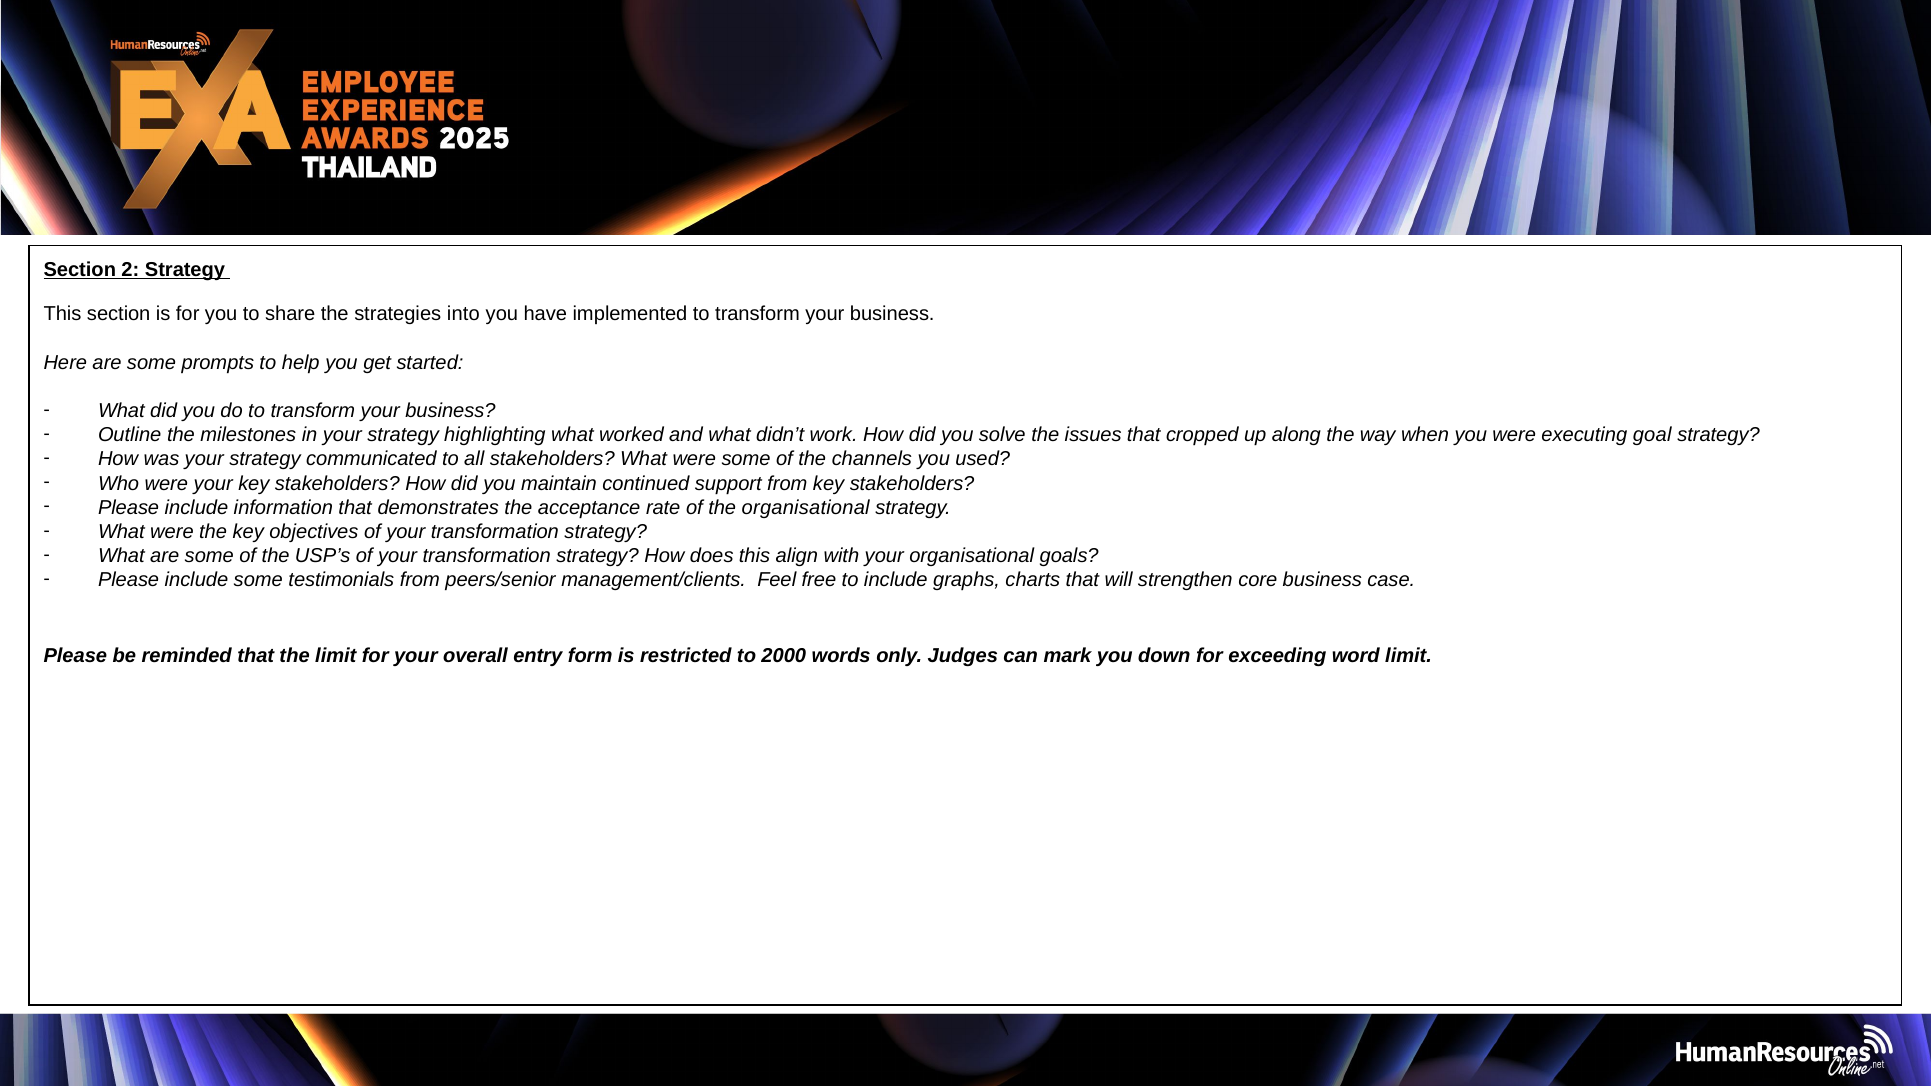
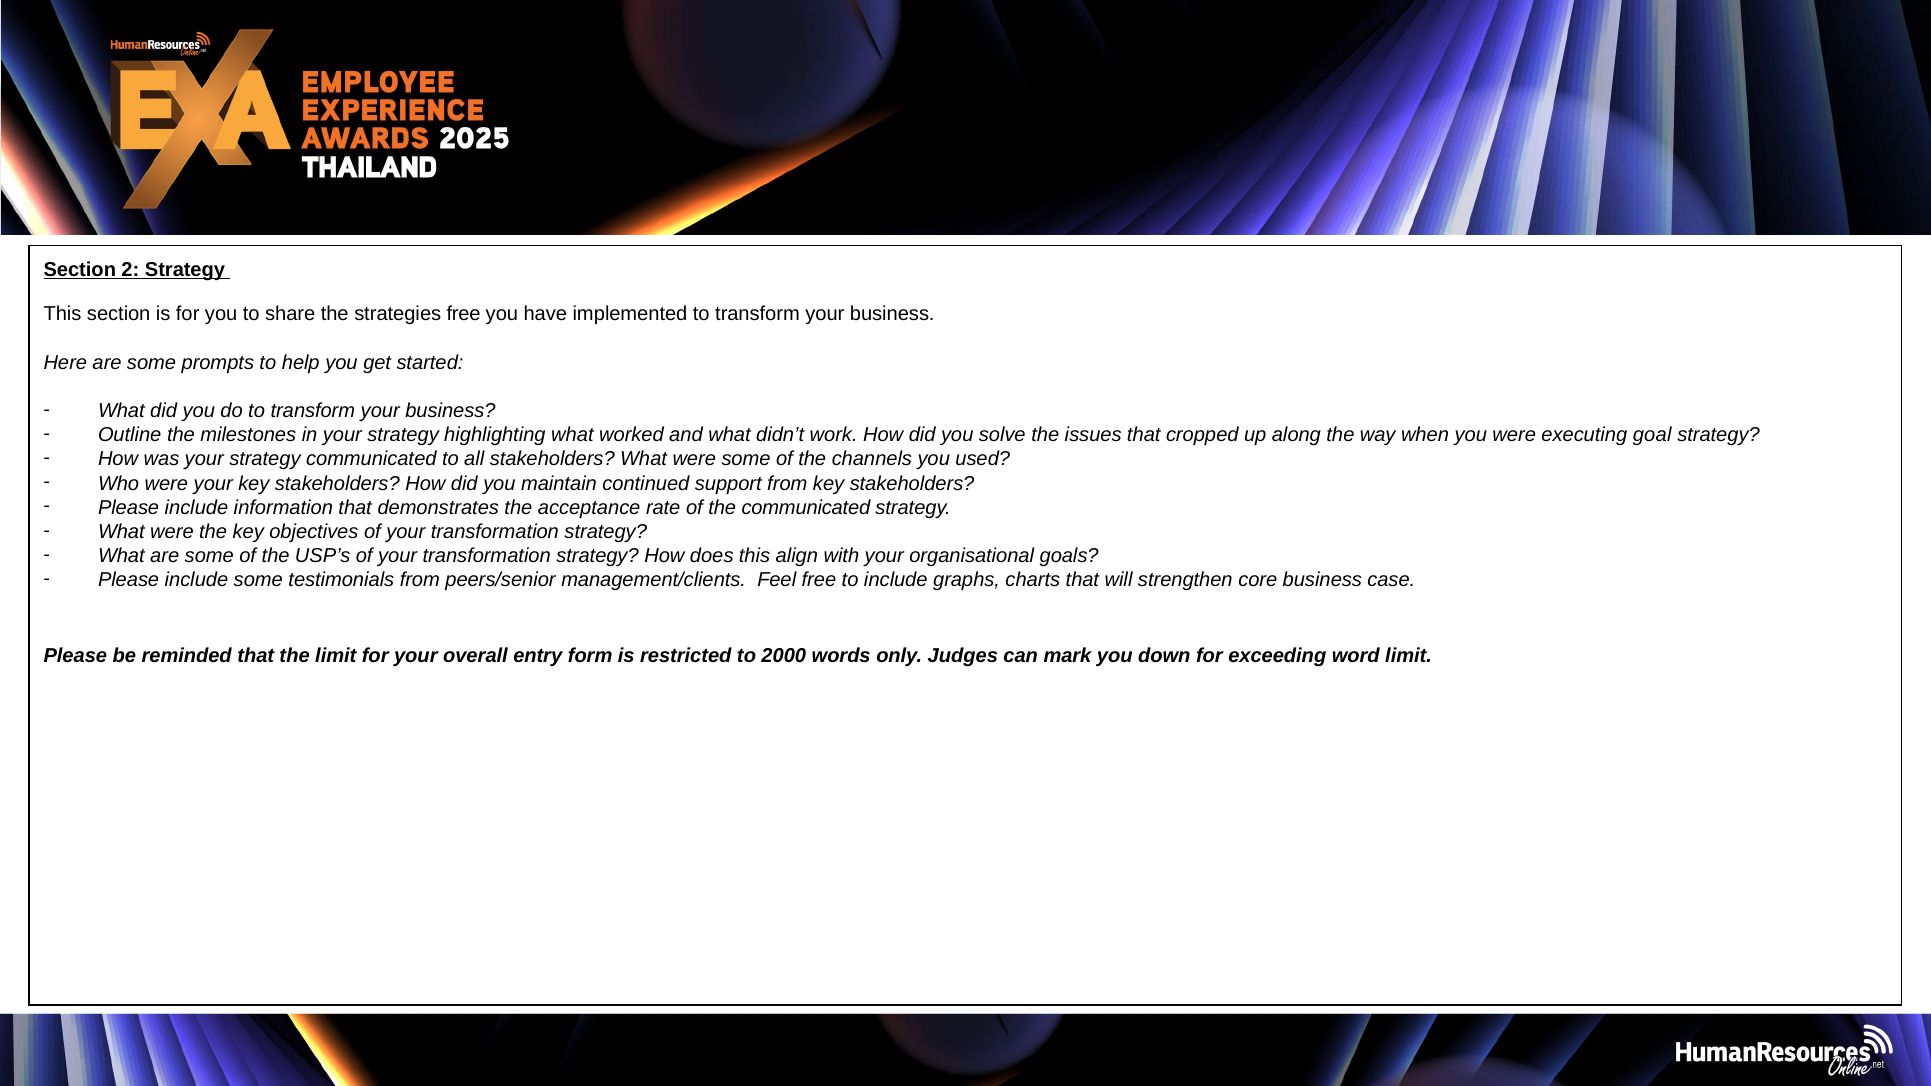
strategies into: into -> free (464, 314)
the organisational: organisational -> communicated (806, 508)
